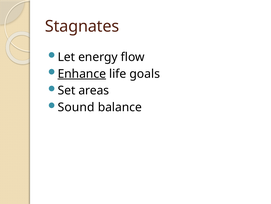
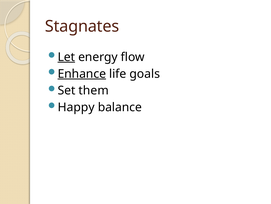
Let underline: none -> present (66, 57)
areas: areas -> them (94, 90)
Sound: Sound -> Happy (76, 107)
